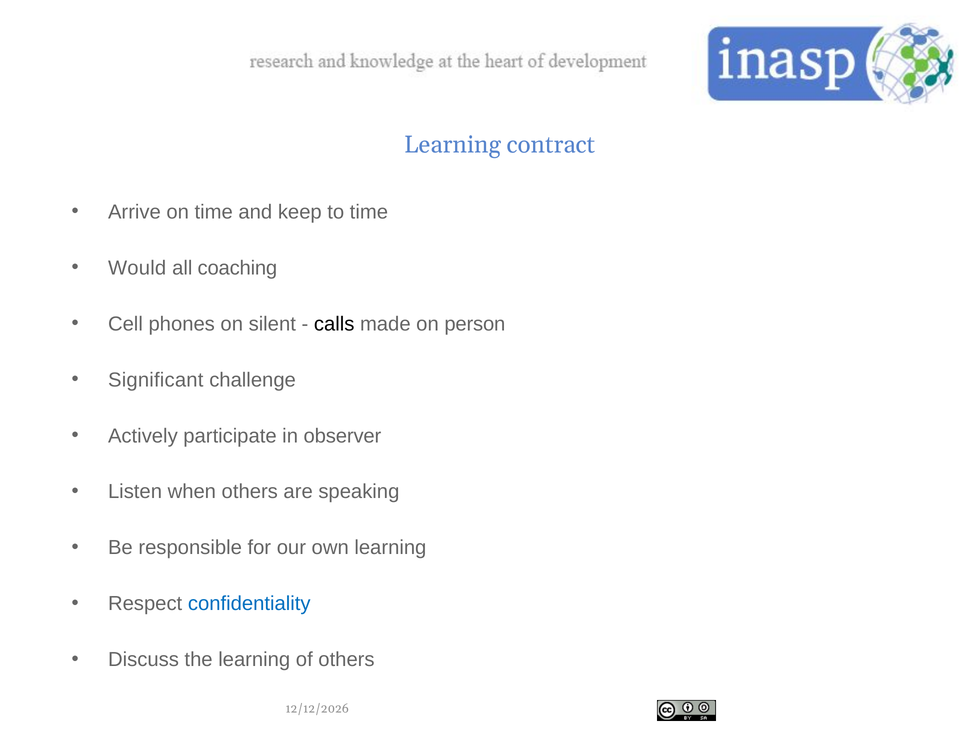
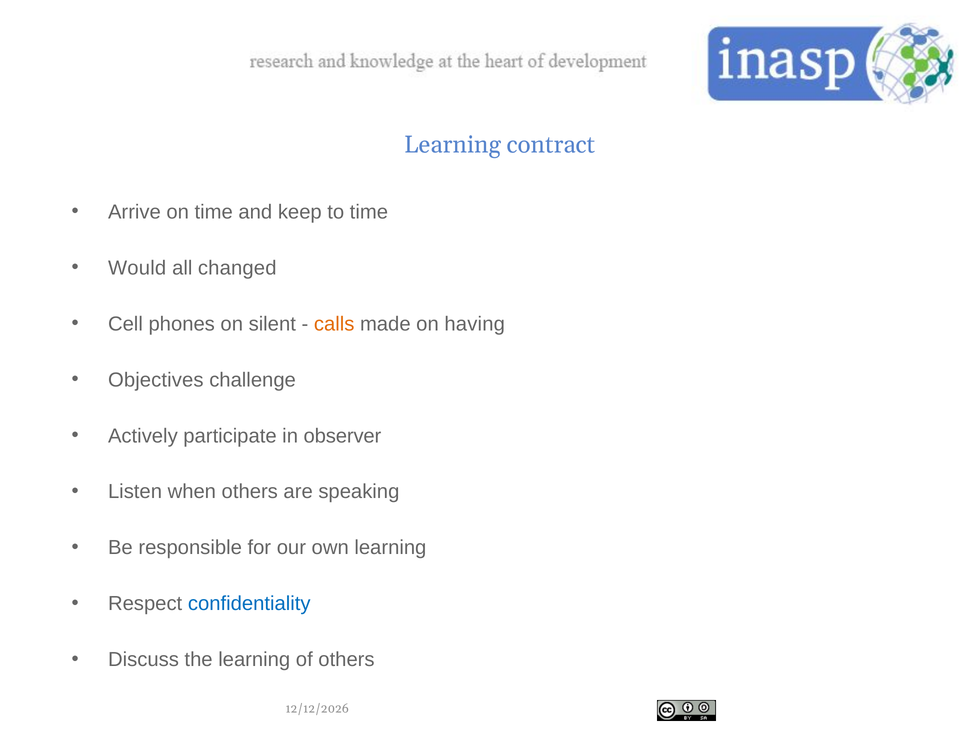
coaching: coaching -> changed (237, 268)
calls colour: black -> orange (334, 324)
person: person -> having (475, 324)
Significant: Significant -> Objectives (156, 380)
